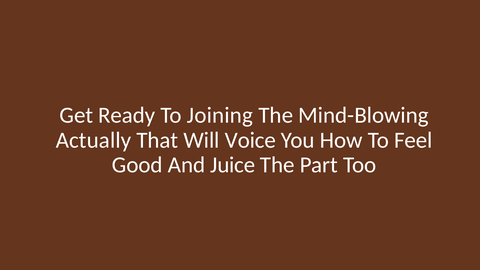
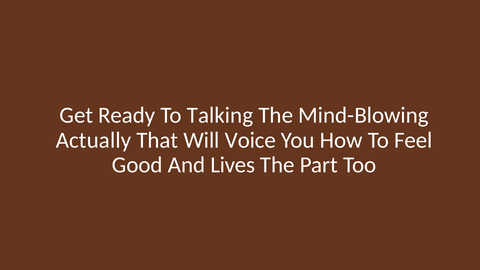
Joining: Joining -> Talking (220, 115)
Juice: Juice -> Lives (233, 165)
